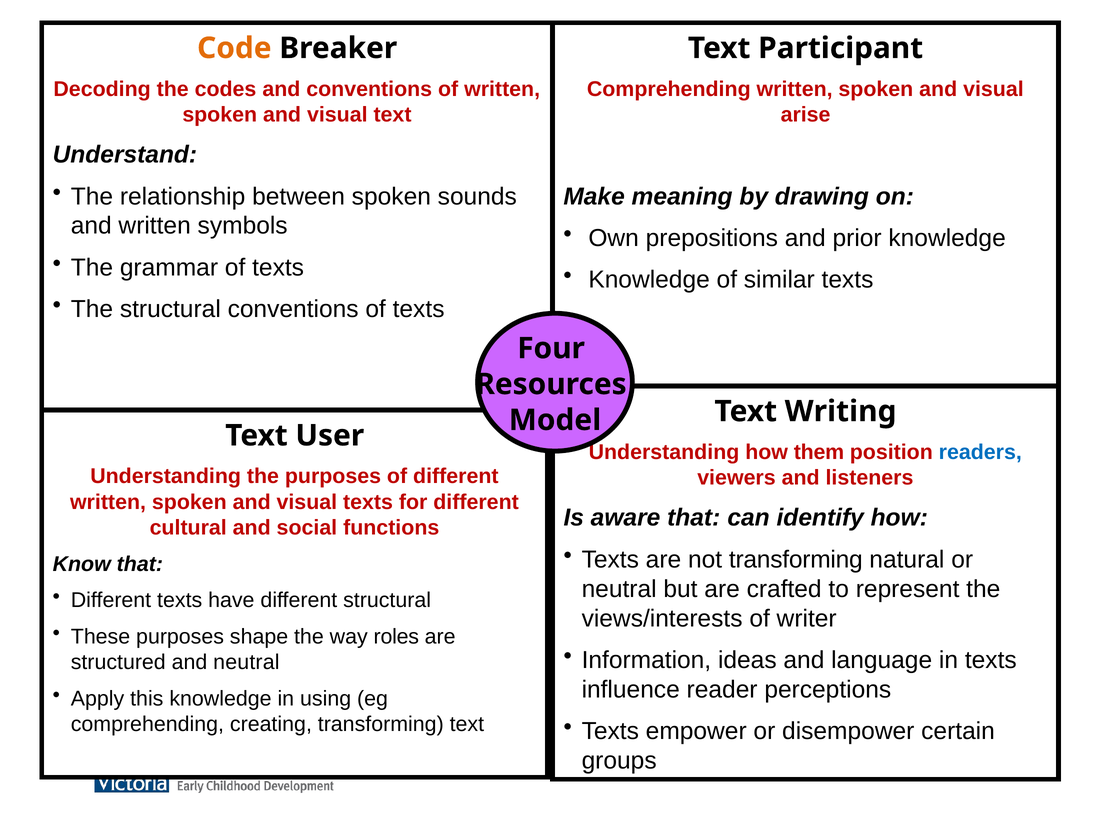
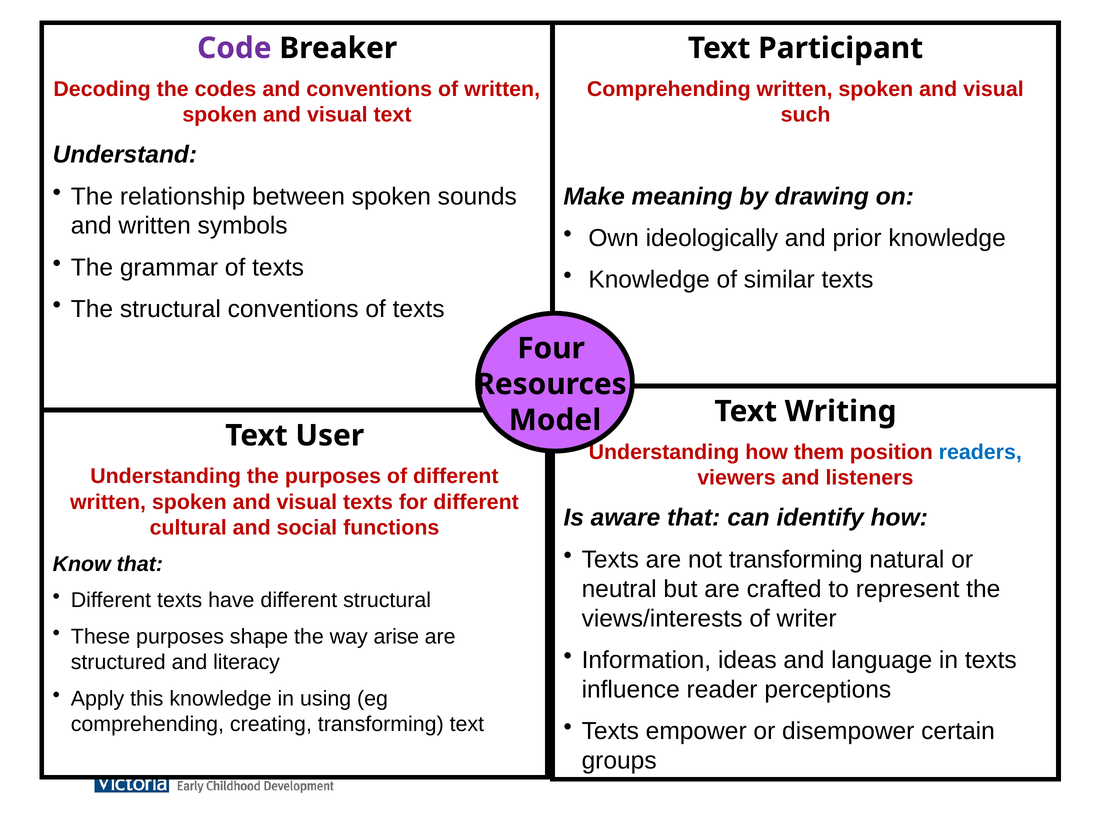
Code colour: orange -> purple (234, 48)
arise: arise -> such (806, 115)
prepositions: prepositions -> ideologically (712, 238)
roles: roles -> arise (396, 637)
and neutral: neutral -> literacy (247, 662)
